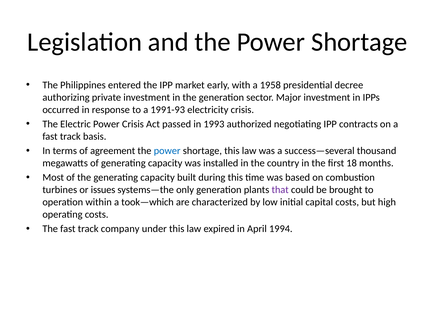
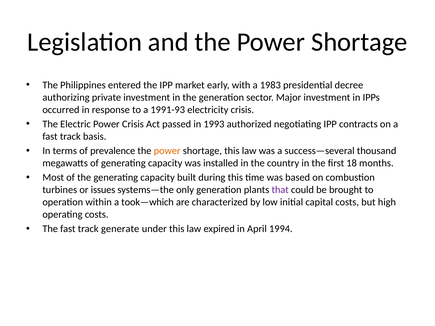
1958: 1958 -> 1983 (270, 85)
agreement: agreement -> prevalence (113, 151)
power colour: blue -> orange (167, 151)
company: company -> generate (120, 229)
